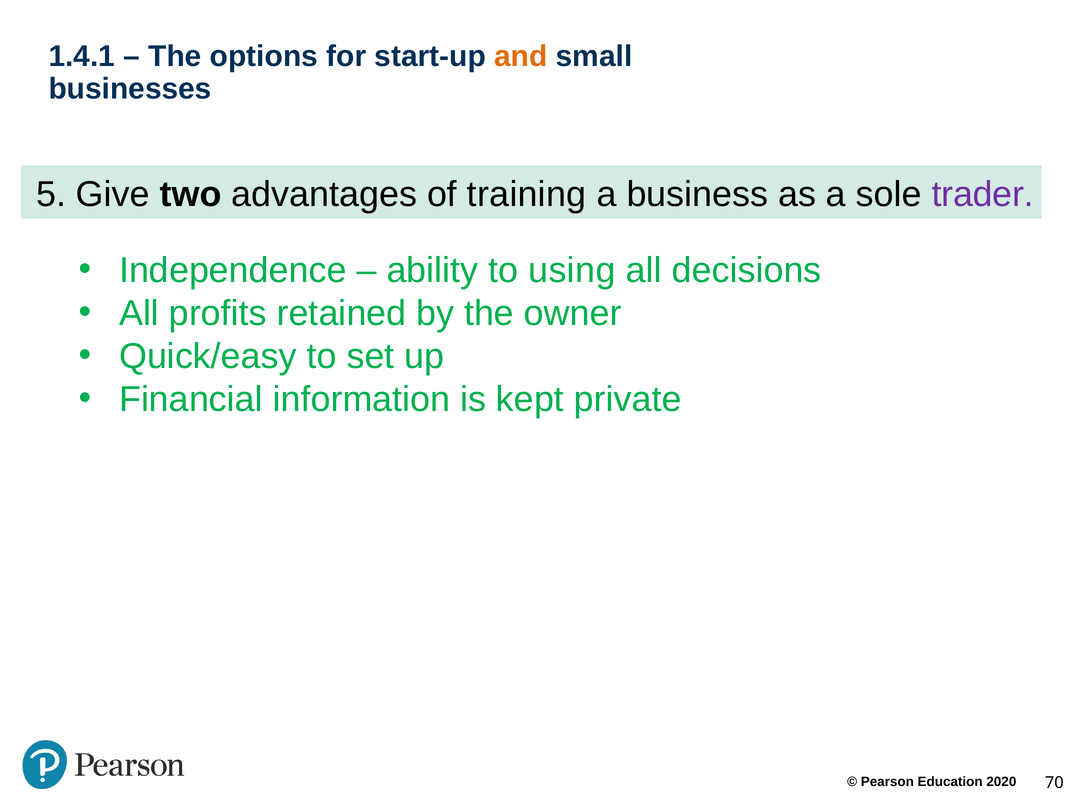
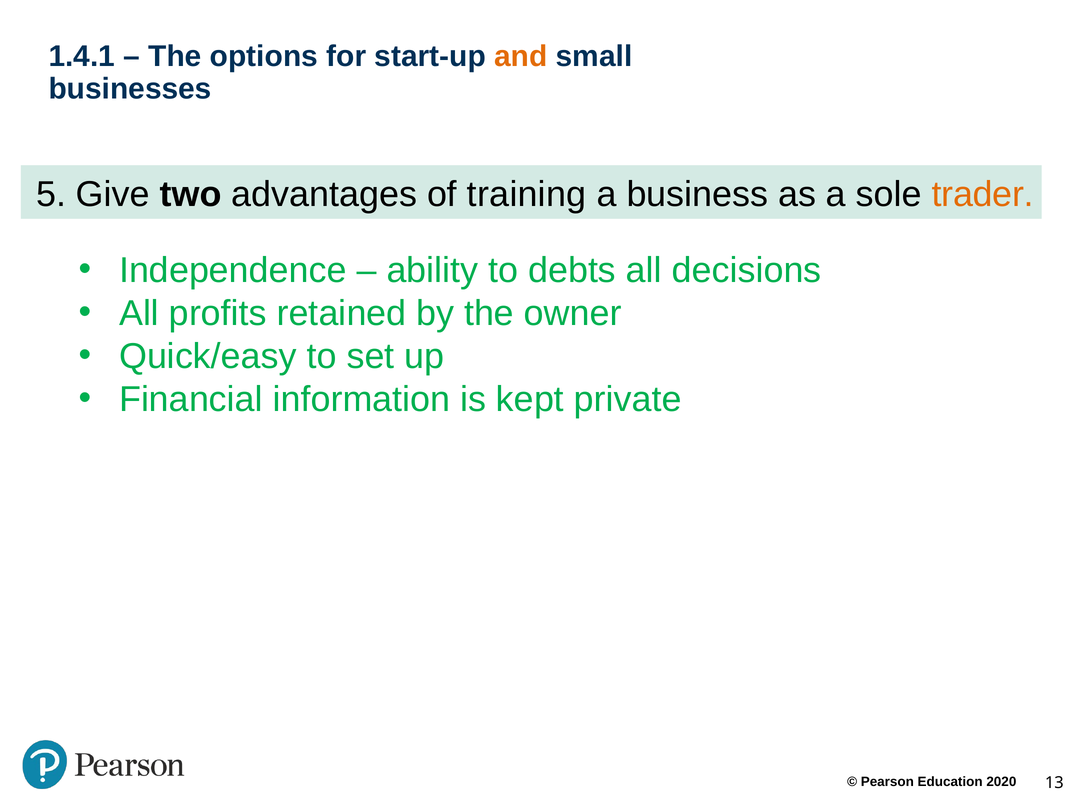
trader colour: purple -> orange (983, 194)
using: using -> debts (572, 270)
70: 70 -> 13 (1054, 783)
